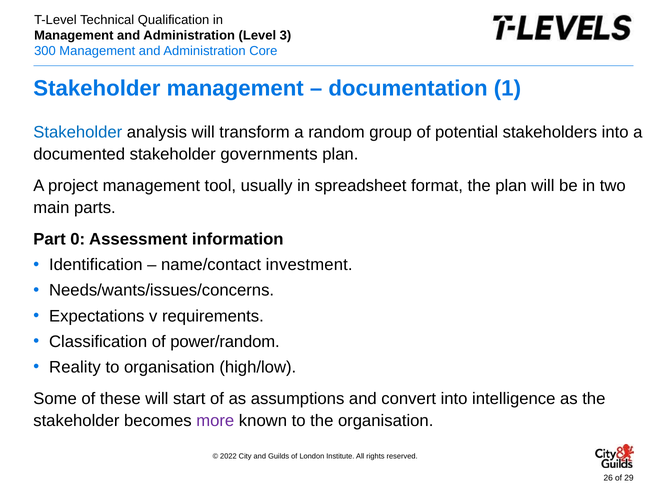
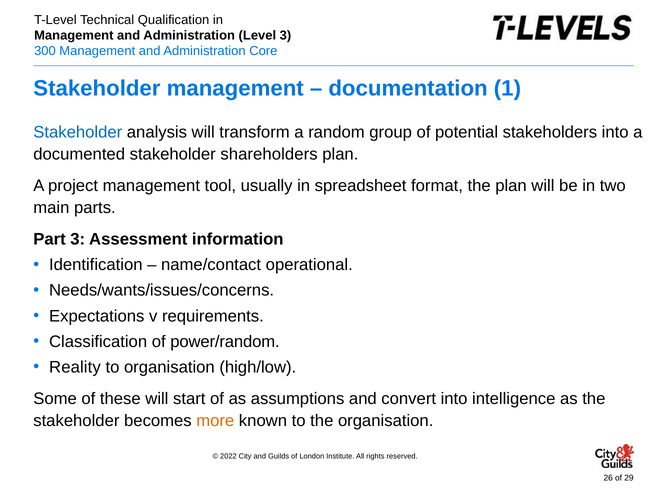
governments: governments -> shareholders (269, 154)
Part 0: 0 -> 3 (78, 239)
investment: investment -> operational (309, 265)
more colour: purple -> orange (215, 421)
